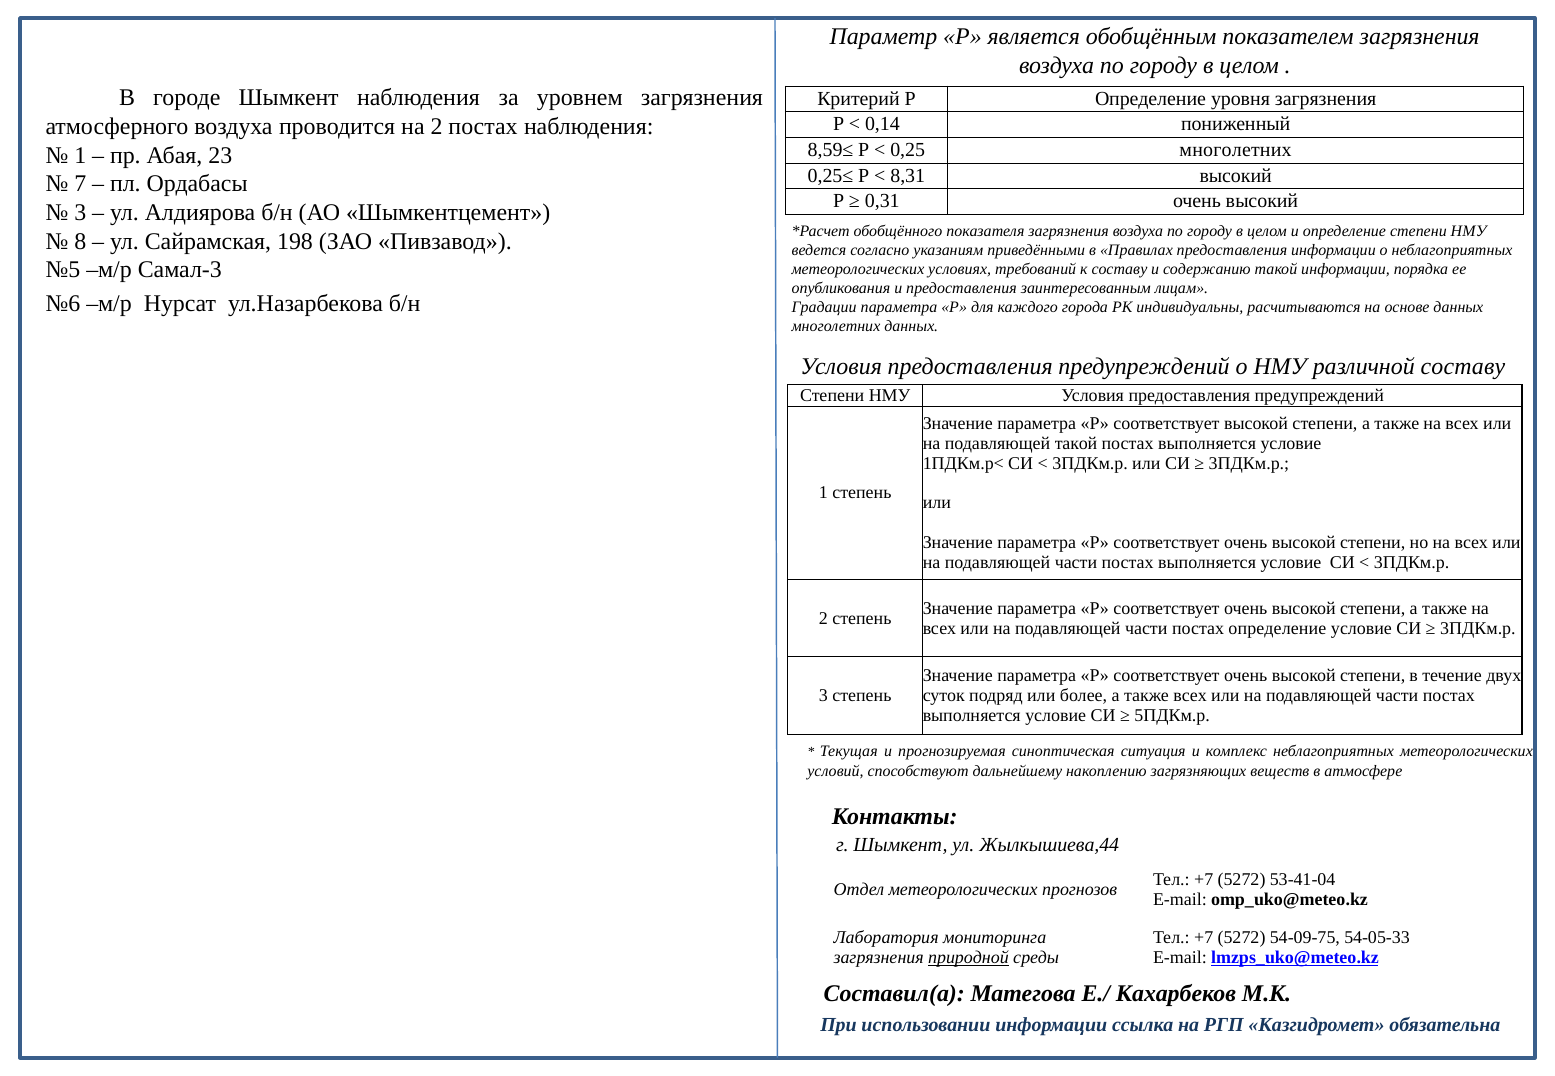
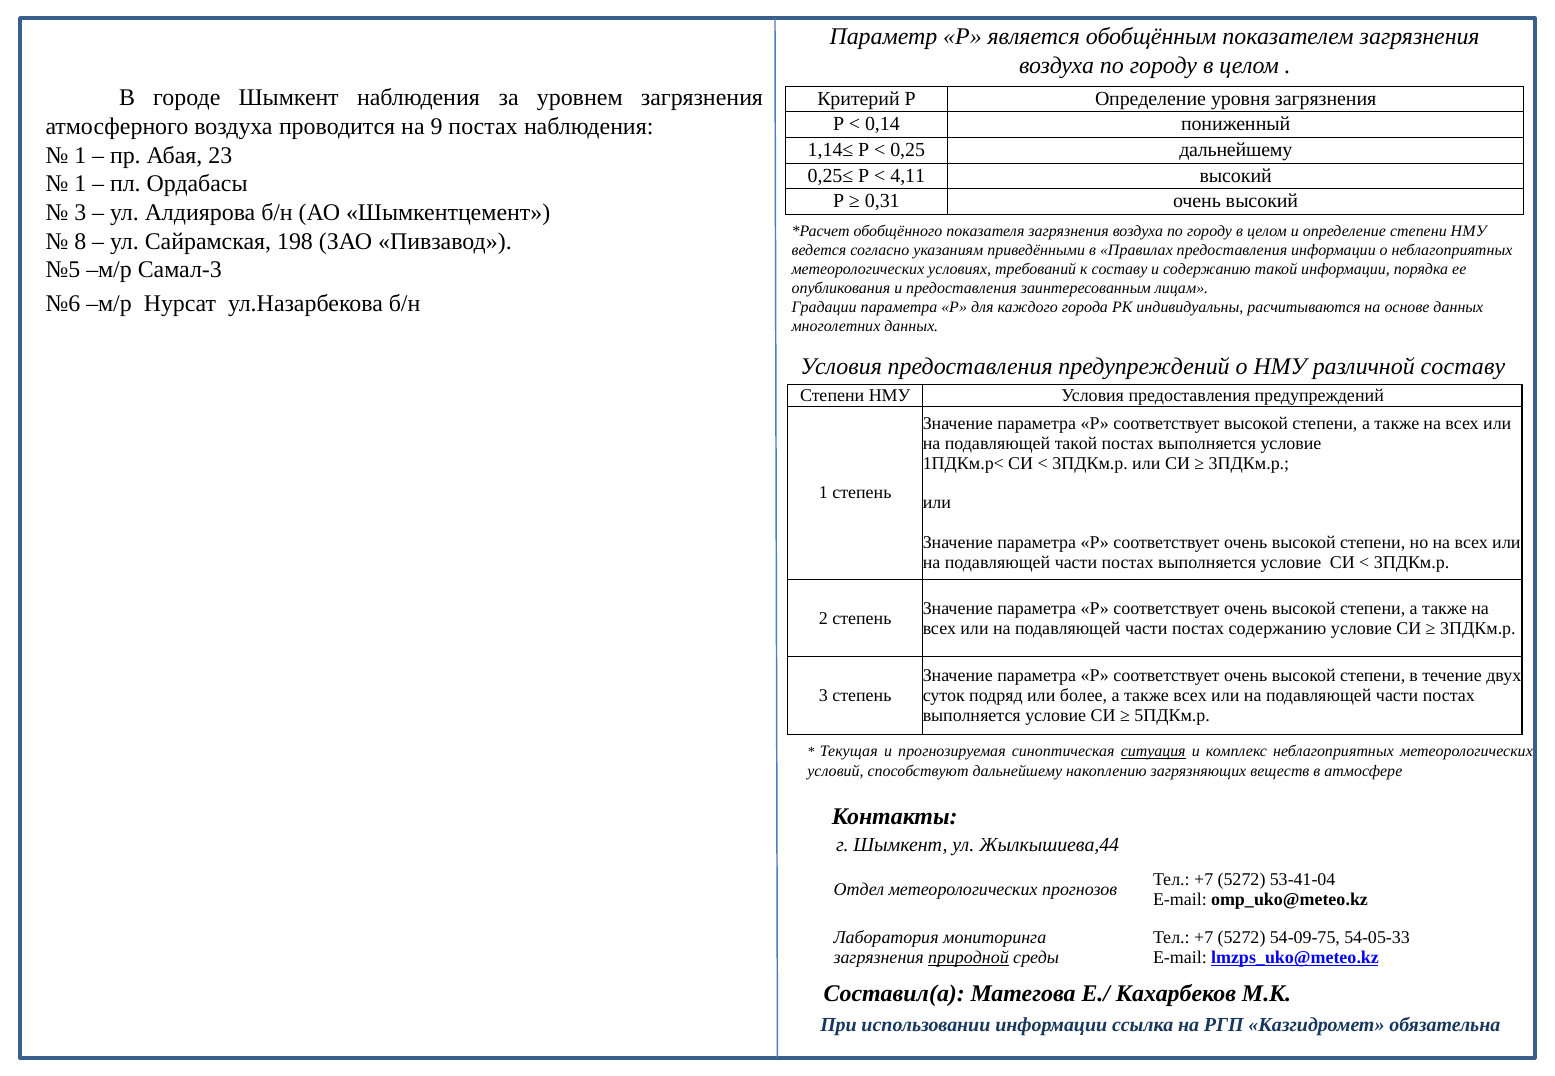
на 2: 2 -> 9 (436, 127)
8,59≤: 8,59≤ -> 1,14≤ (831, 150)
0,25 многолетних: многолетних -> дальнейшему (1236, 150)
8,31: 8,31 -> 4,11 (908, 176)
7: 7 -> 1 (80, 184)
постах определение: определение -> содержанию (1277, 628)
ситуация underline: none -> present (1153, 752)
